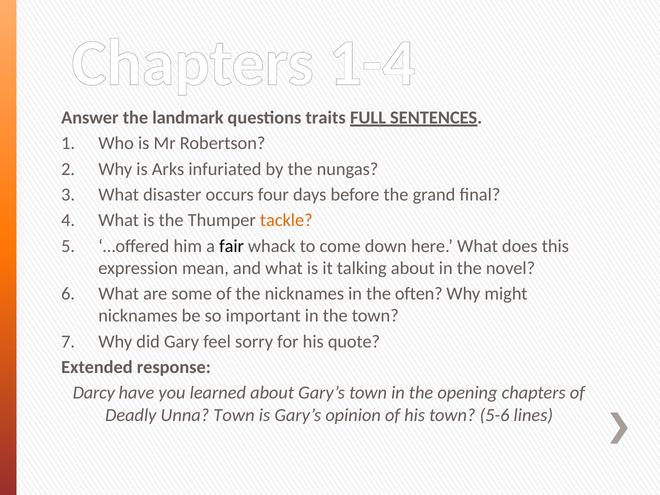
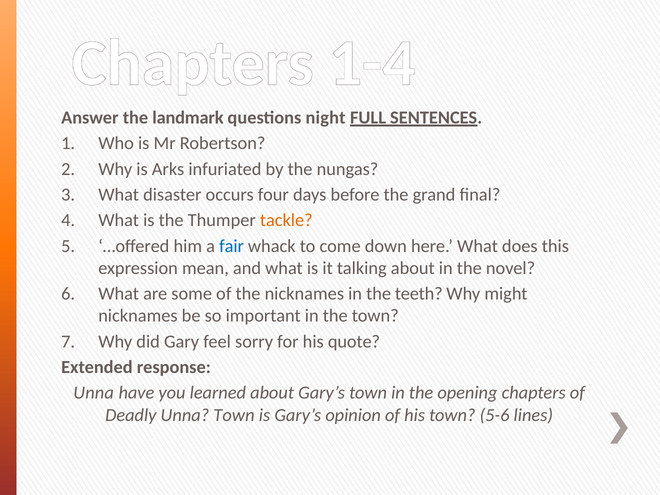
traits: traits -> night (326, 118)
fair colour: black -> blue (232, 246)
often: often -> teeth (419, 294)
Darcy: Darcy -> Unna (94, 393)
